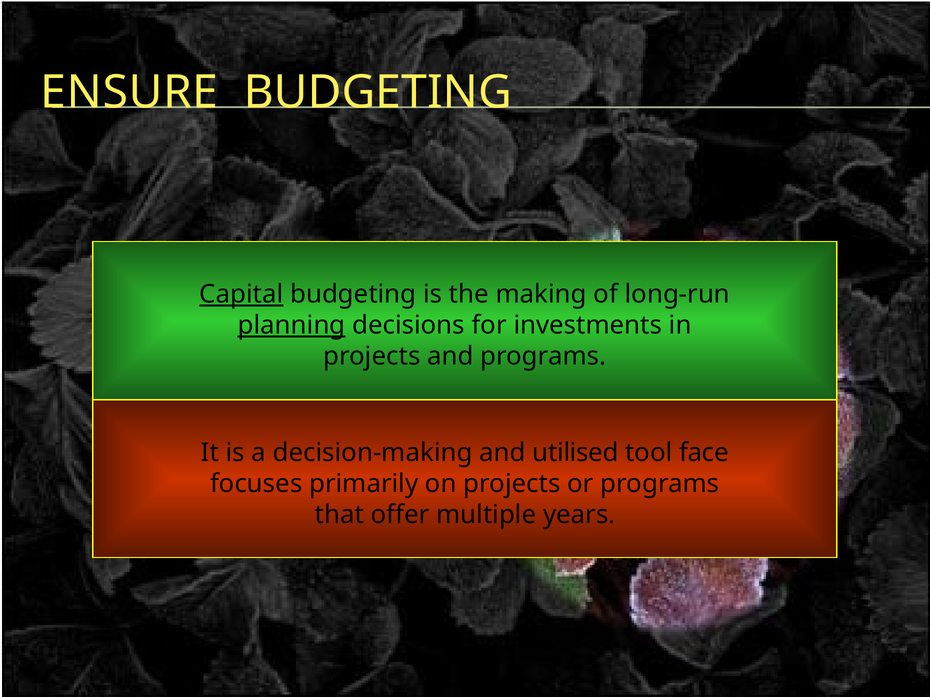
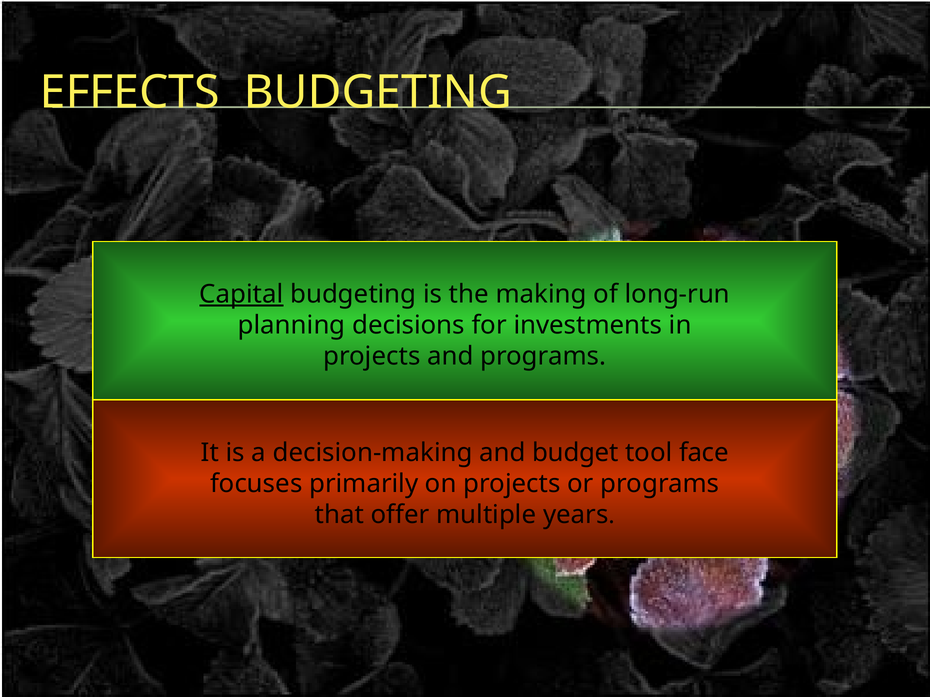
ENSURE: ENSURE -> EFFECTS (130, 93)
planning underline: present -> none (292, 326)
utilised: utilised -> budget (575, 453)
